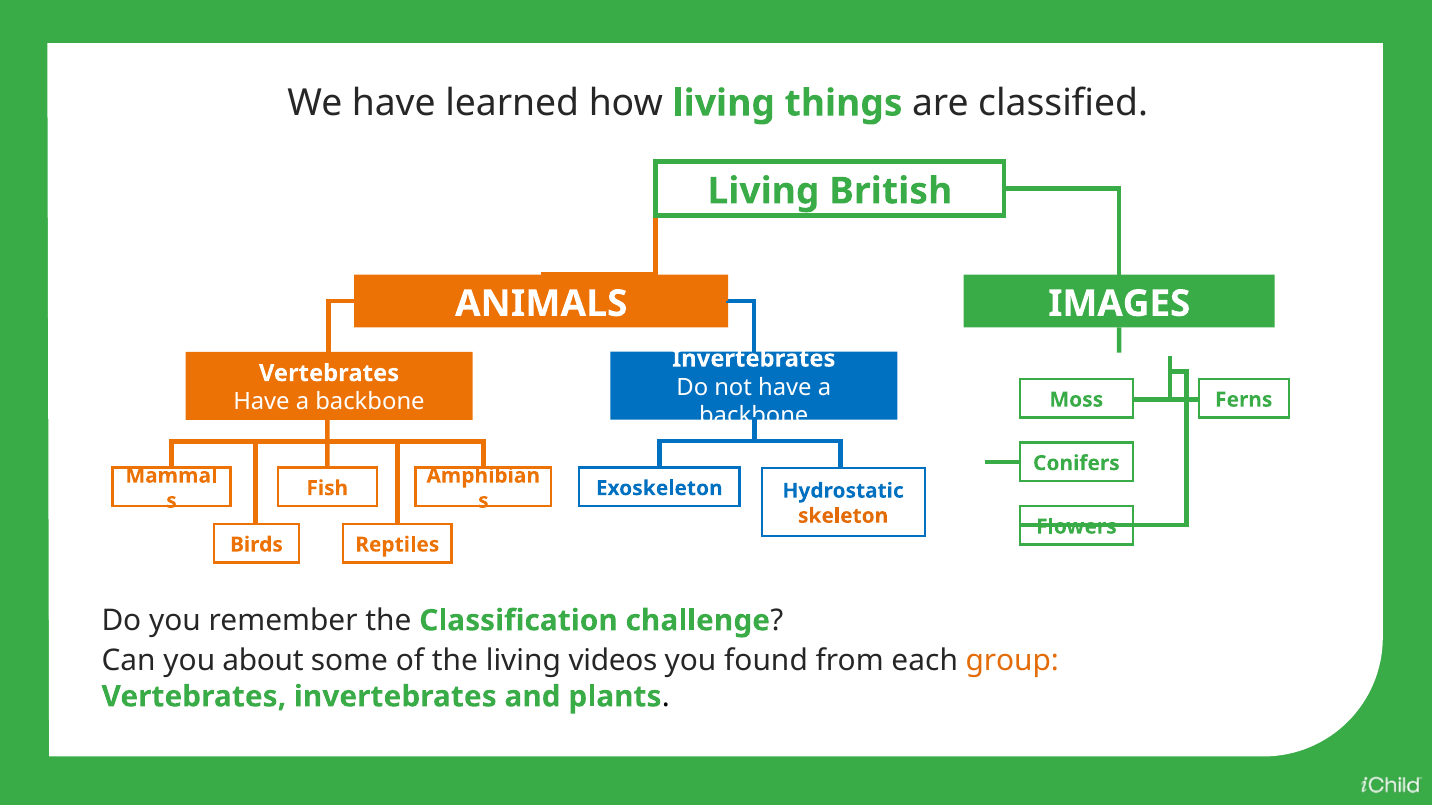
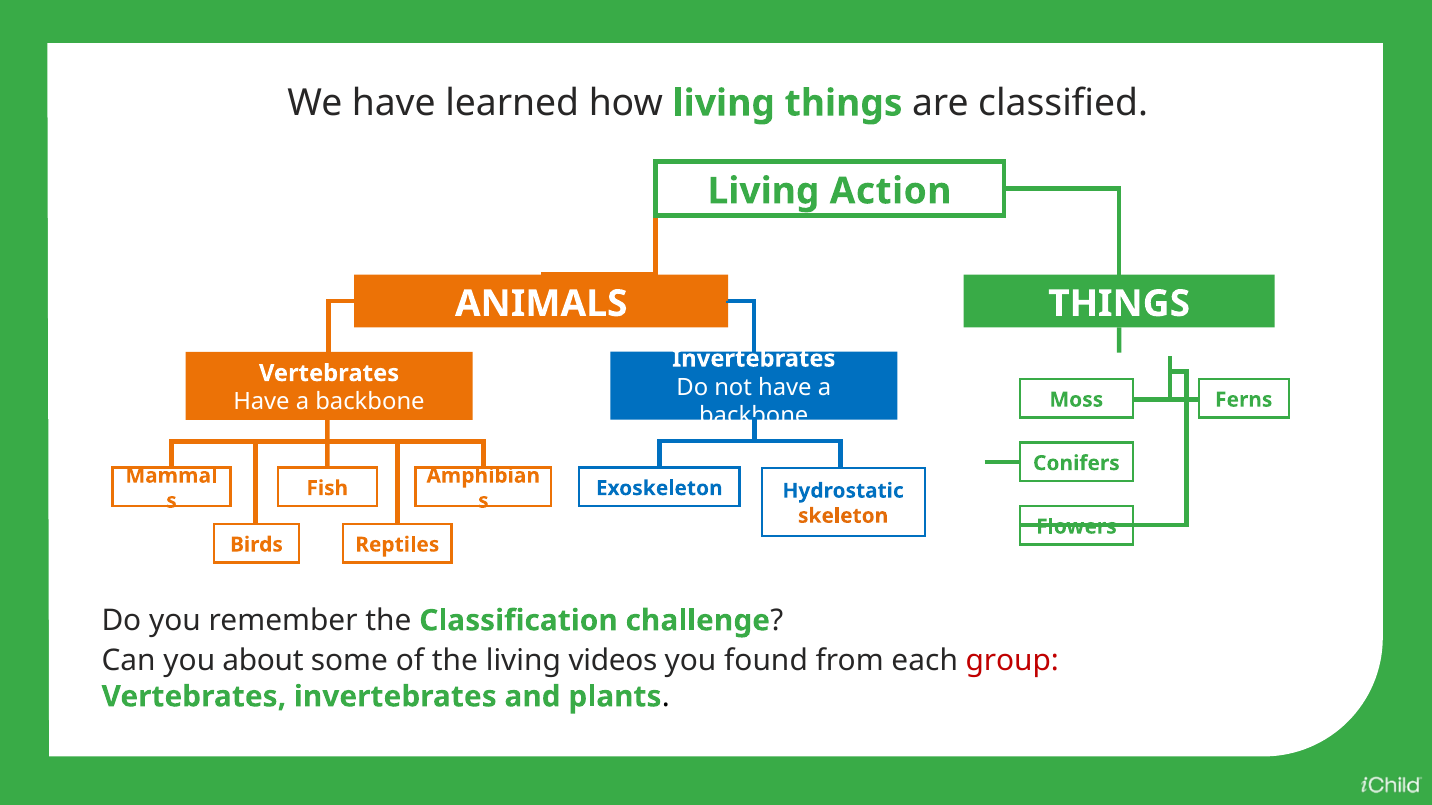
British: British -> Action (891, 191)
IMAGES: IMAGES -> THINGS (1119, 304)
group colour: orange -> red (1012, 661)
